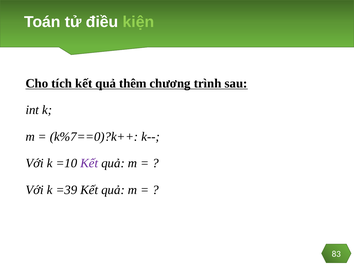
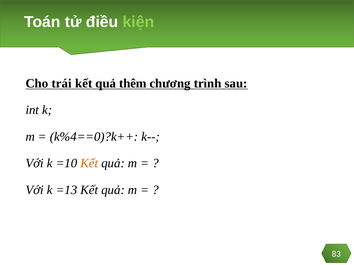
tích: tích -> trái (62, 84)
k%7==0)?k++: k%7==0)?k++ -> k%4==0)?k++ (94, 137)
Kết colour: purple -> orange (89, 164)
=39: =39 -> =13 (66, 190)
